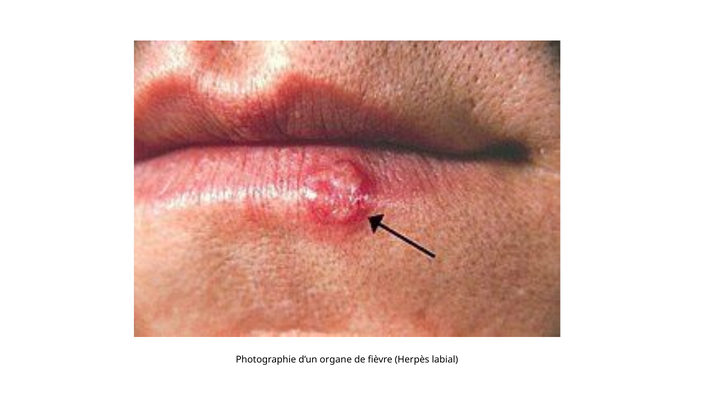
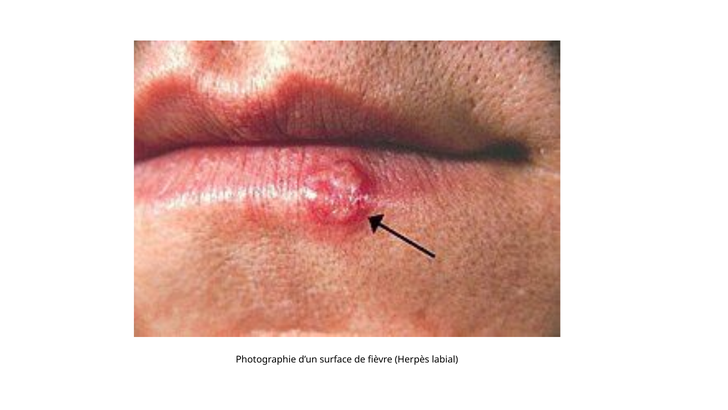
organe: organe -> surface (336, 359)
